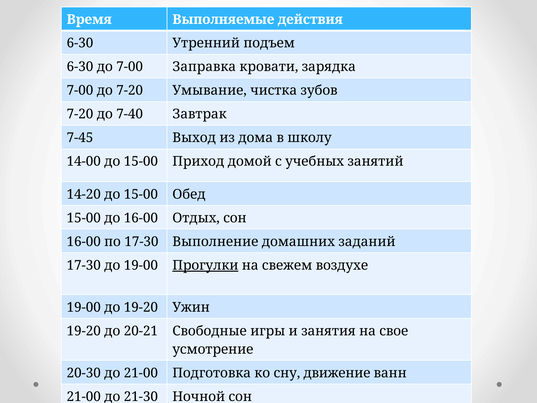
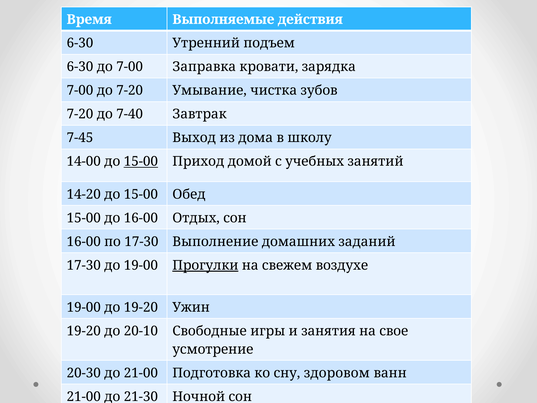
15-00 underline: none -> present (141, 161)
20-21: 20-21 -> 20-10 (141, 331)
движение: движение -> здоровом (337, 373)
